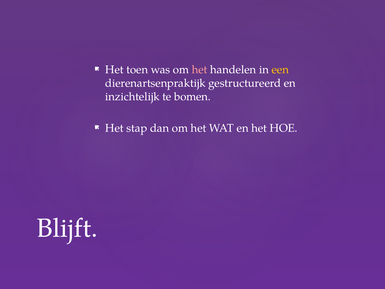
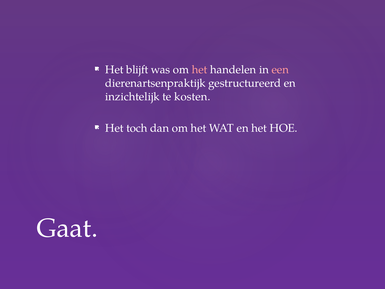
toen: toen -> blijft (137, 70)
een colour: yellow -> pink (280, 70)
bomen: bomen -> kosten (192, 97)
stap: stap -> toch (137, 128)
Blijft: Blijft -> Gaat (67, 228)
